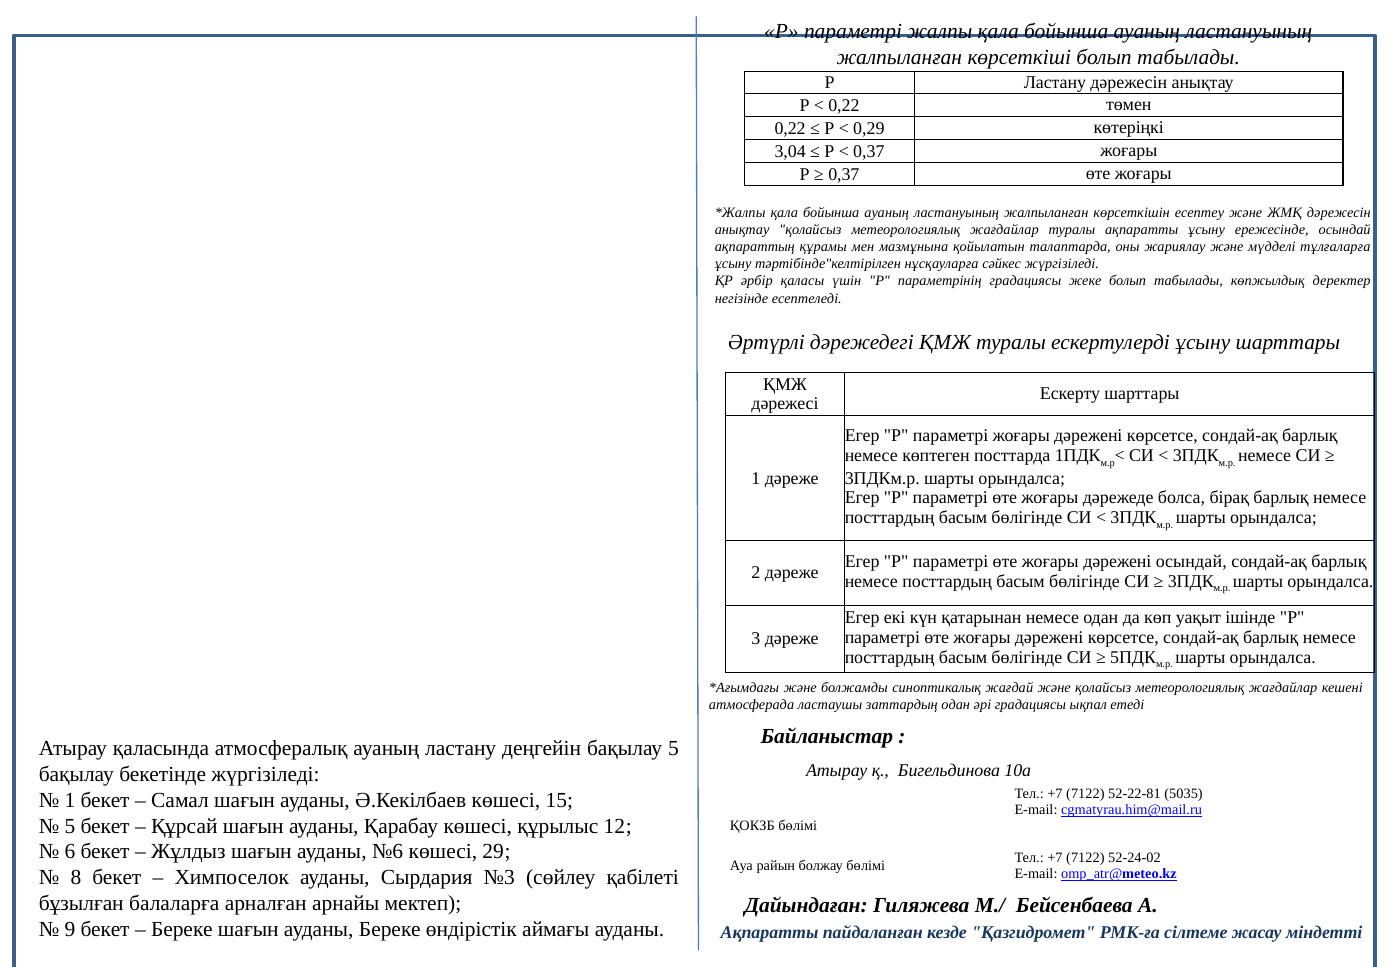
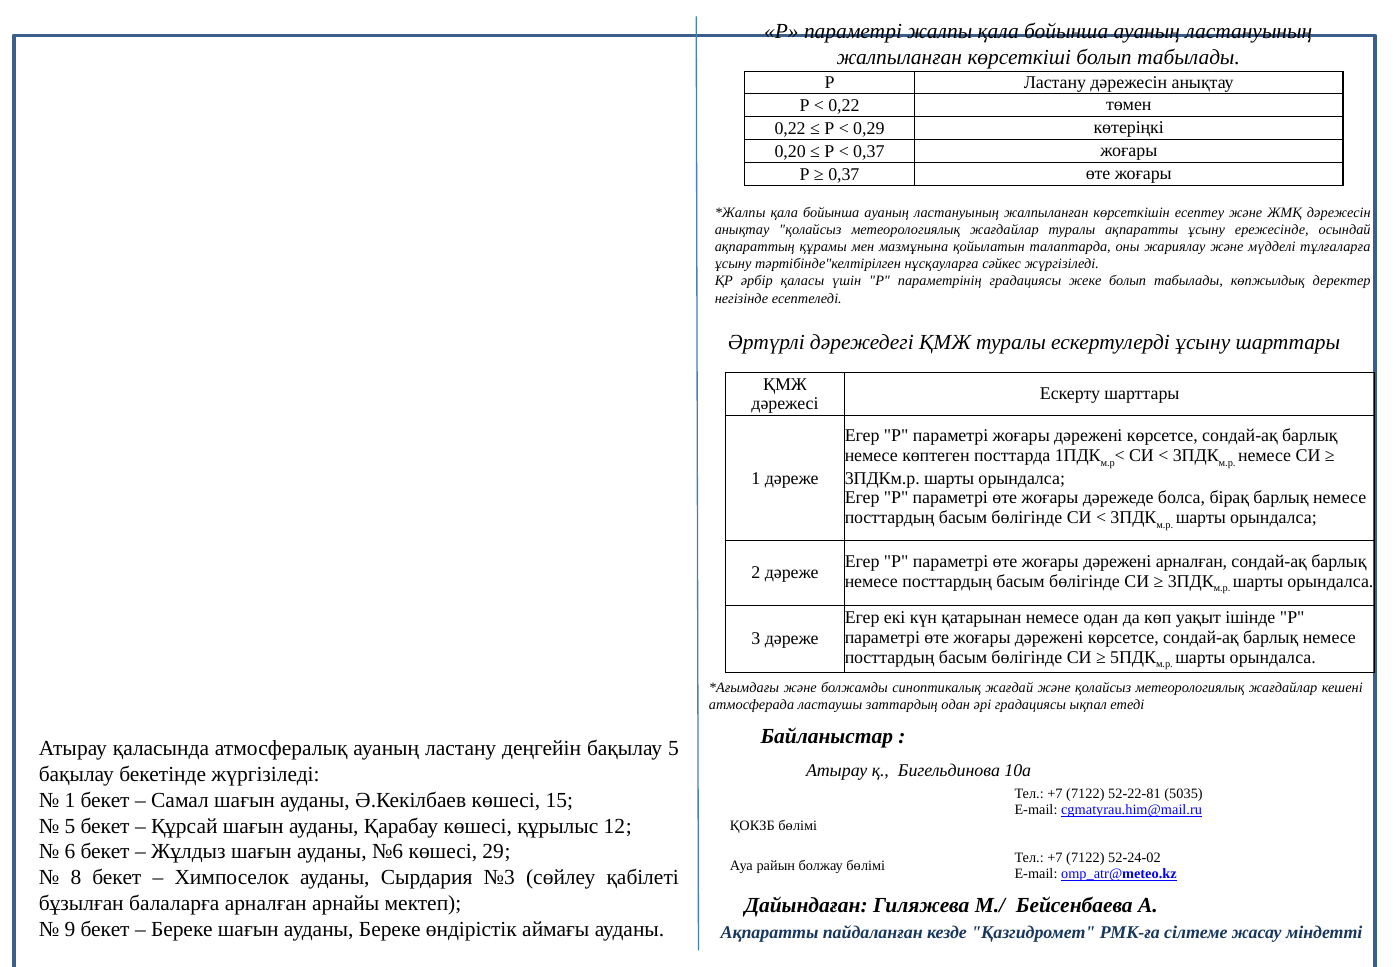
3,04: 3,04 -> 0,20 (790, 152)
дәрежені осындай: осындай -> арналған (1192, 562)
